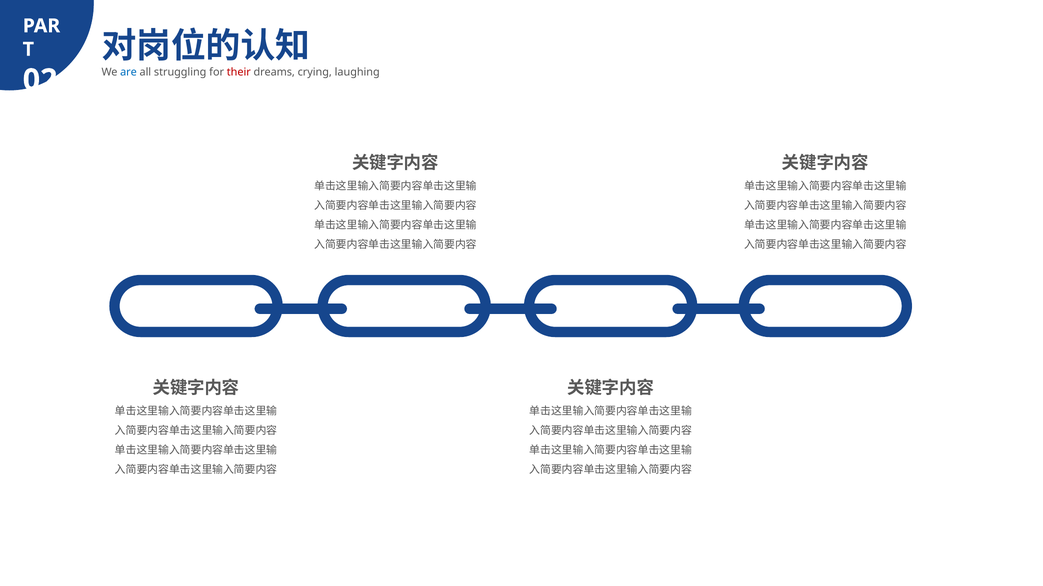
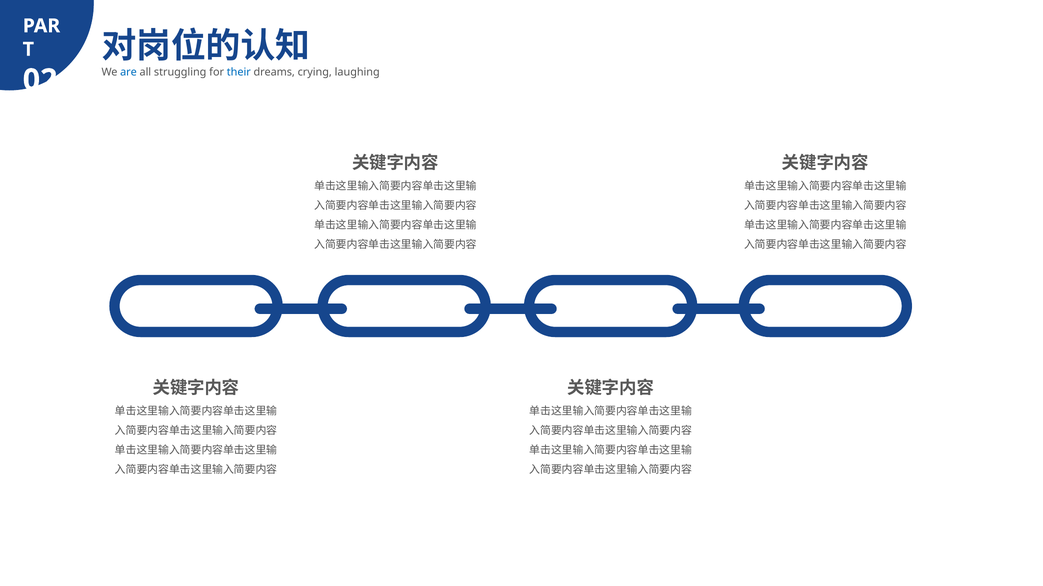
their colour: red -> blue (239, 72)
